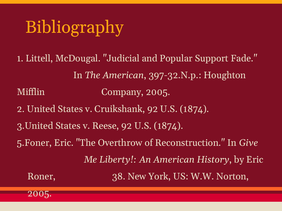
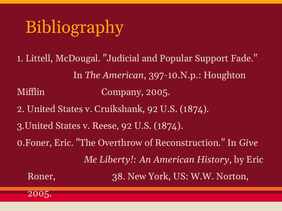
397-32.N.p: 397-32.N.p -> 397-10.N.p (175, 75)
5.Foner: 5.Foner -> 0.Foner (34, 143)
